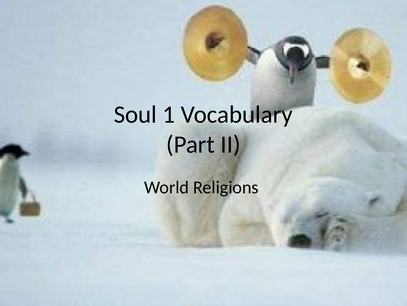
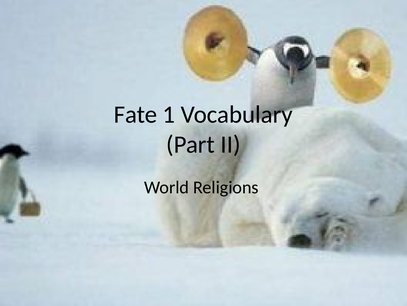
Soul: Soul -> Fate (135, 114)
